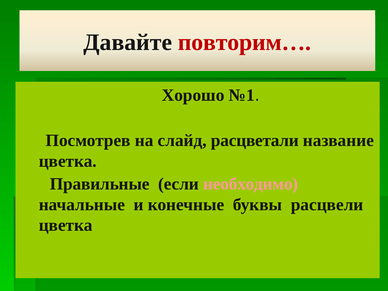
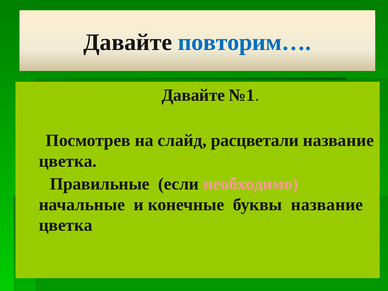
повторим… colour: red -> blue (245, 42)
Хорошо: Хорошо -> Давайте (193, 95)
буквы расцвели: расцвели -> название (327, 205)
